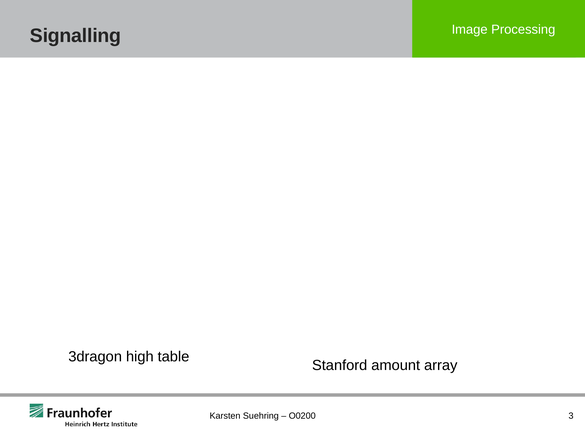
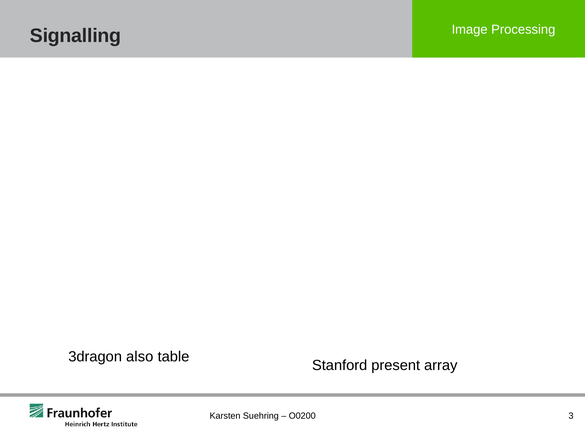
high: high -> also (140, 356)
amount: amount -> present (396, 365)
